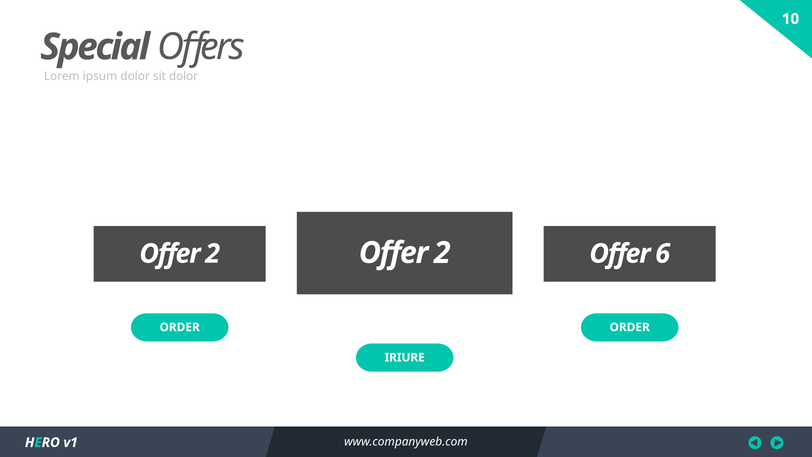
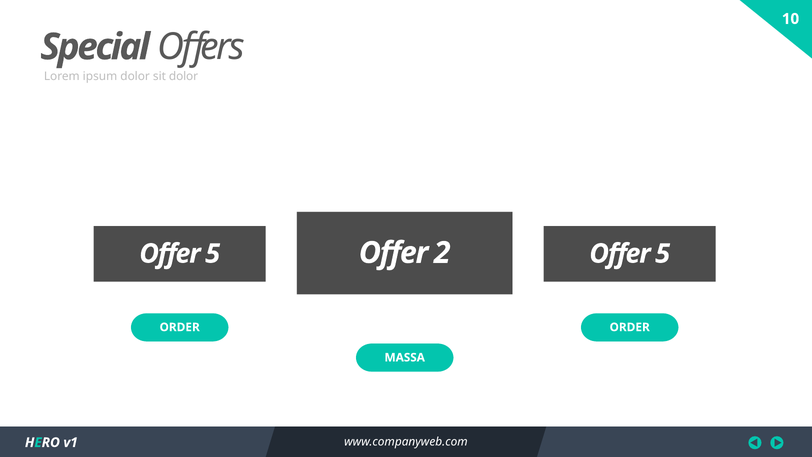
2: 2 -> 5 (213, 254)
6: 6 -> 5 (663, 254)
IRIURE: IRIURE -> MASSA (405, 357)
